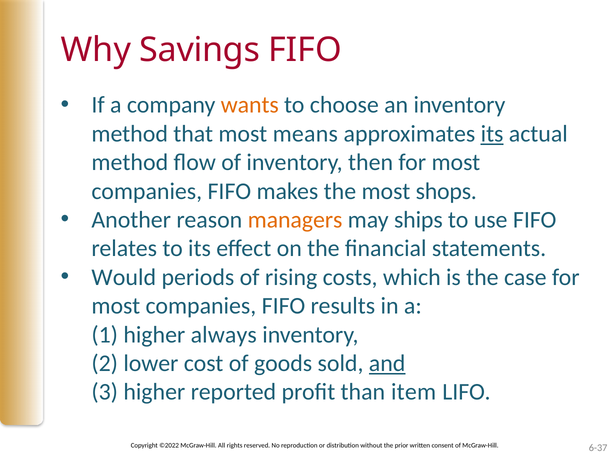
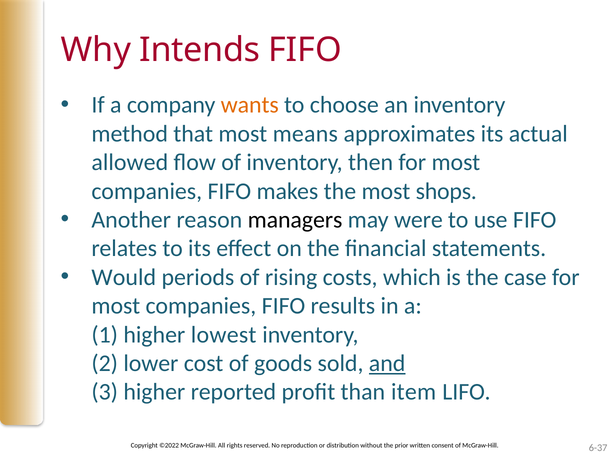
Savings: Savings -> Intends (200, 50)
its underline: present -> none (492, 134)
method: method -> allowed (130, 163)
managers colour: orange -> black (295, 220)
ships: ships -> were (418, 220)
always: always -> lowest (224, 335)
